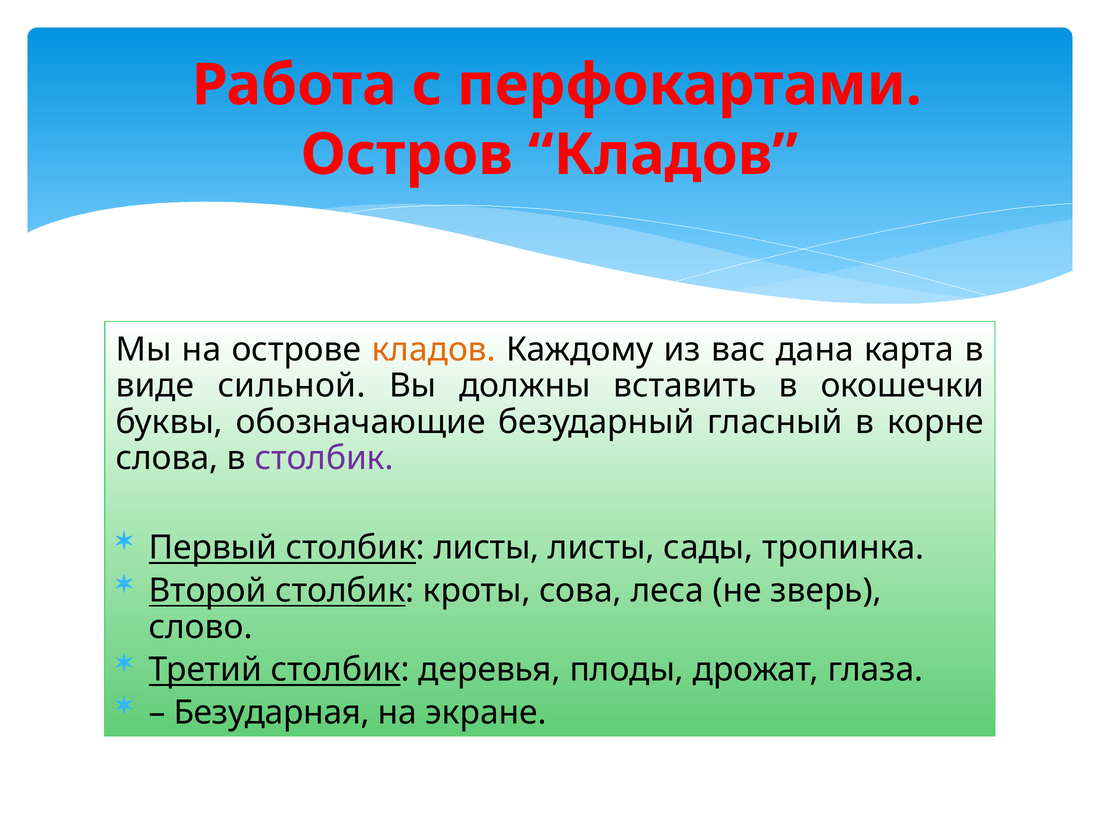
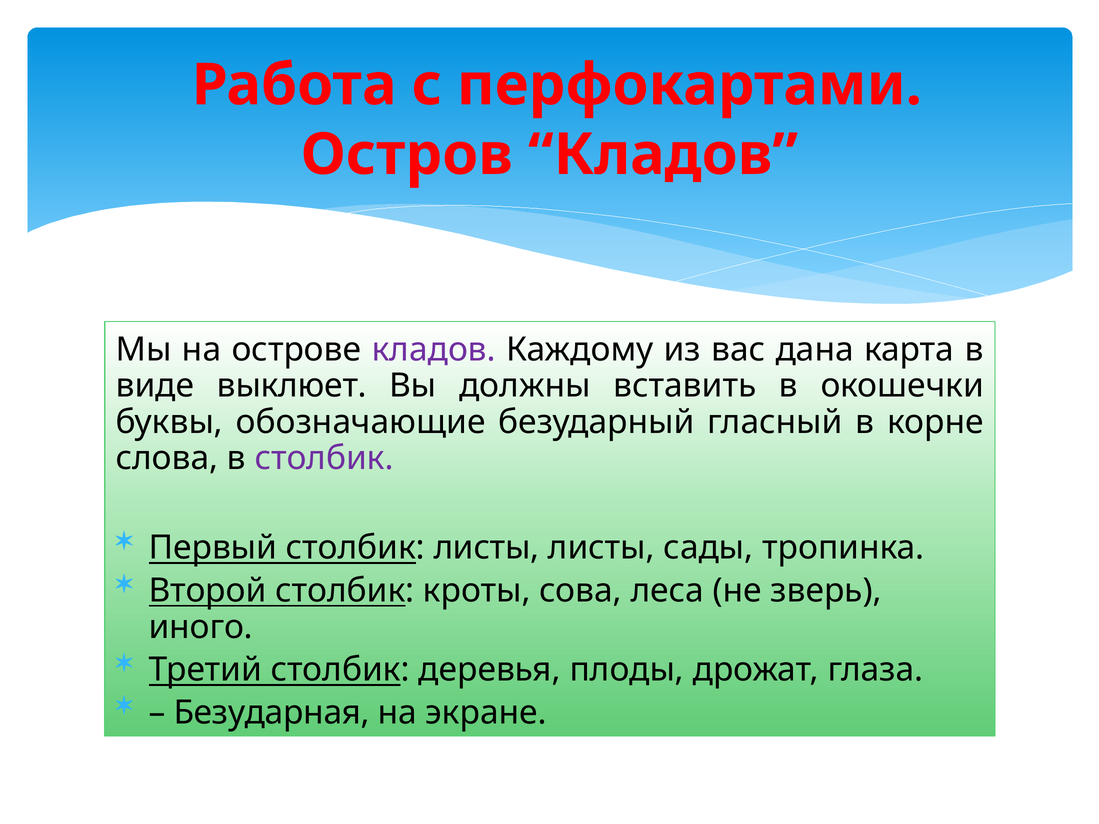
кладов colour: orange -> purple (434, 350)
сильной: сильной -> выклюет (292, 386)
слово: слово -> иного (201, 627)
